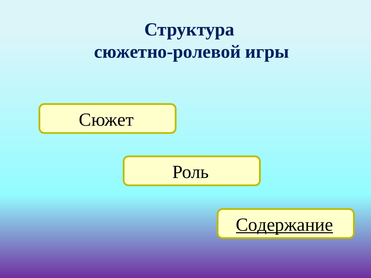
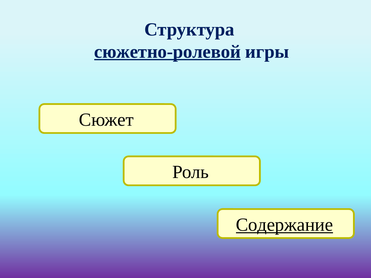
сюжетно-ролевой underline: none -> present (167, 52)
